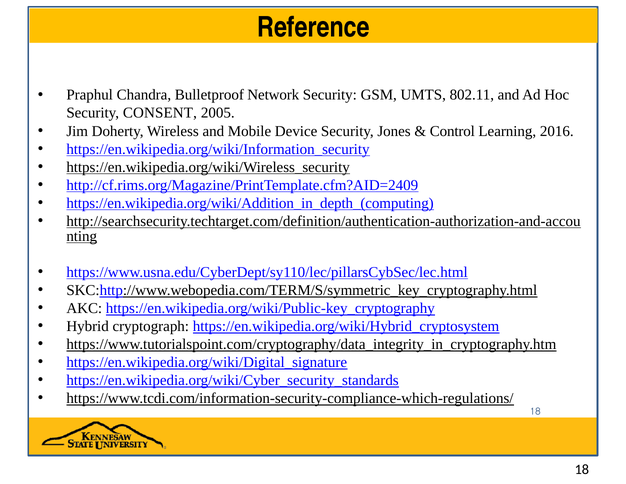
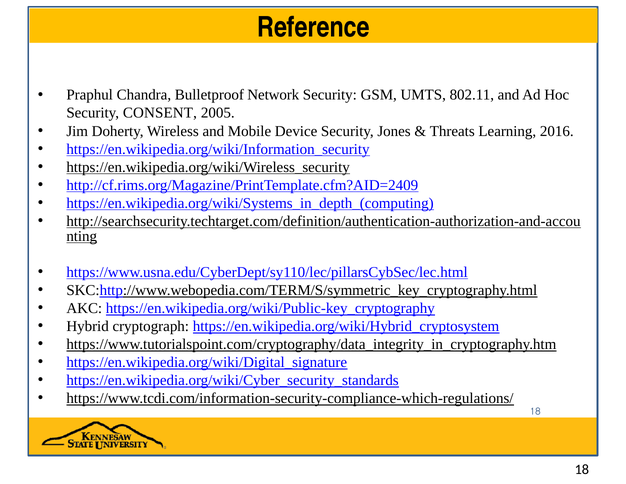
Control: Control -> Threats (452, 131)
https://en.wikipedia.org/wiki/Addition_in_depth_(computing: https://en.wikipedia.org/wiki/Addition_in_depth_(computing -> https://en.wikipedia.org/wiki/Systems_in_depth_(computing (250, 203)
